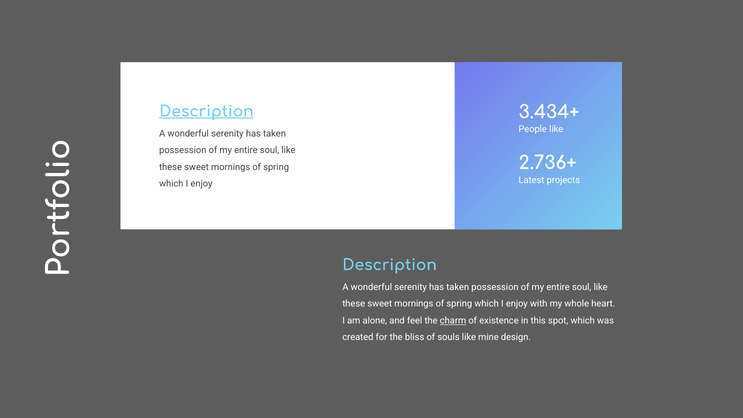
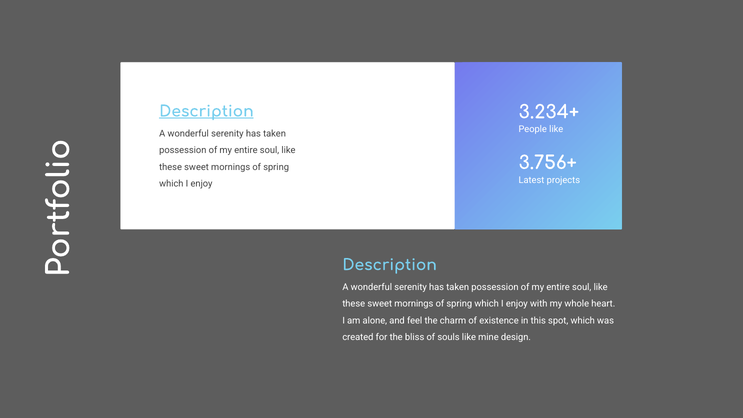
3.434+: 3.434+ -> 3.234+ (549, 112)
2.736+: 2.736+ -> 3.756+ (548, 163)
charm underline: present -> none (453, 321)
